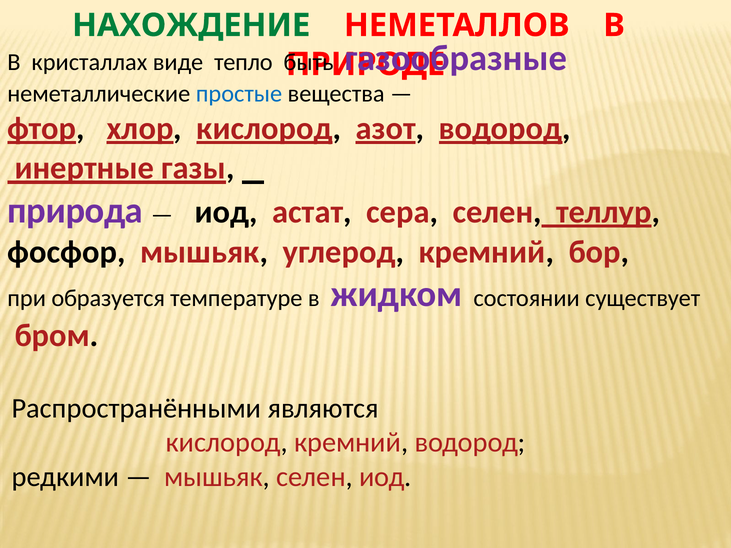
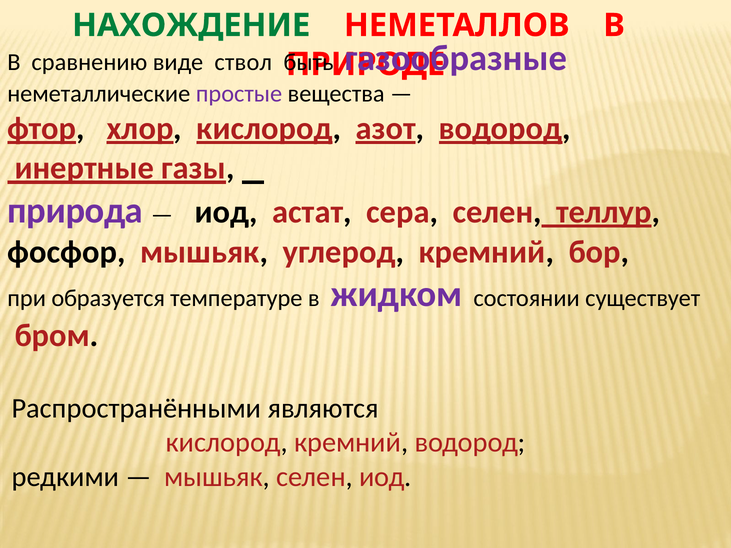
кристаллах: кристаллах -> сравнению (89, 62)
тепло: тепло -> ствол (243, 62)
простые colour: blue -> purple (239, 94)
